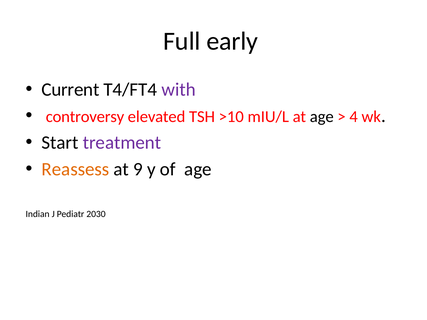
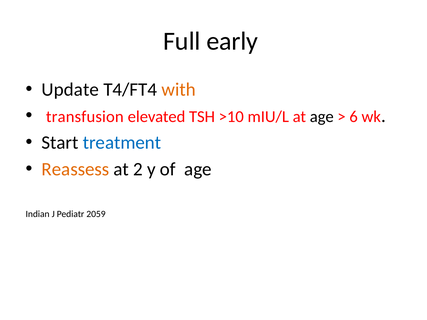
Current: Current -> Update (70, 90)
with colour: purple -> orange (179, 90)
controversy: controversy -> transfusion (85, 117)
4: 4 -> 6 (354, 117)
treatment colour: purple -> blue (122, 143)
9: 9 -> 2 (138, 169)
2030: 2030 -> 2059 (96, 214)
